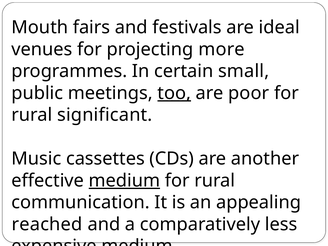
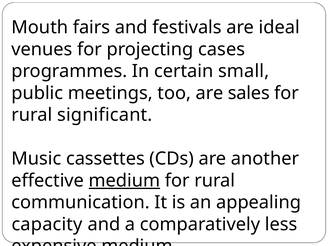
more: more -> cases (222, 49)
too underline: present -> none (174, 93)
poor: poor -> sales (249, 93)
reached: reached -> capacity (47, 224)
